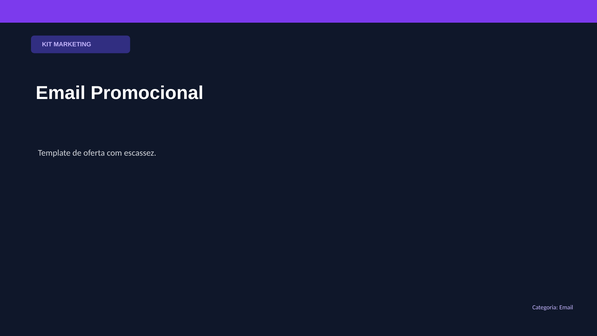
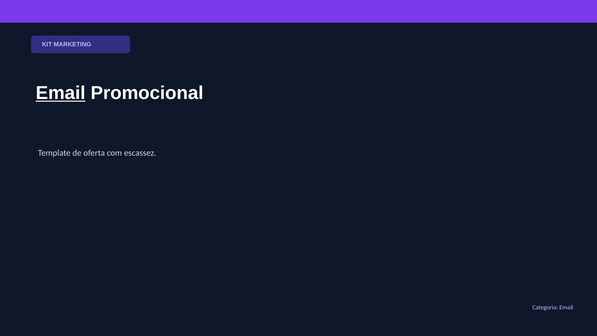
Email underline: none -> present (61, 93)
